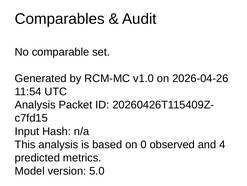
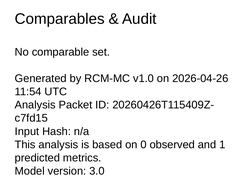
4: 4 -> 1 (222, 144)
5.0: 5.0 -> 3.0 (97, 170)
